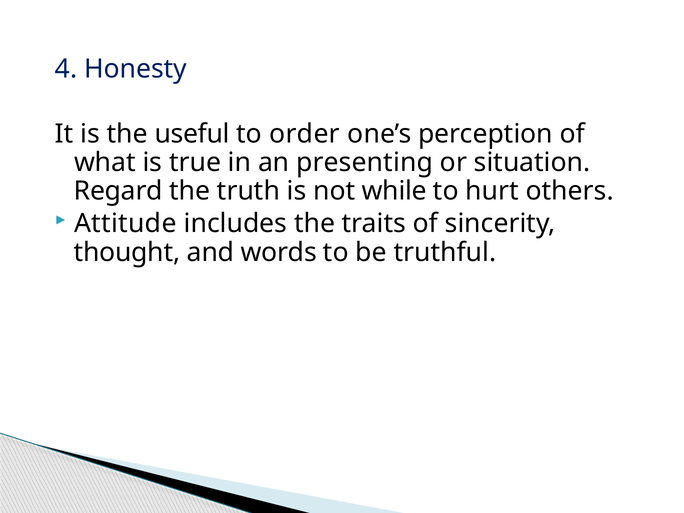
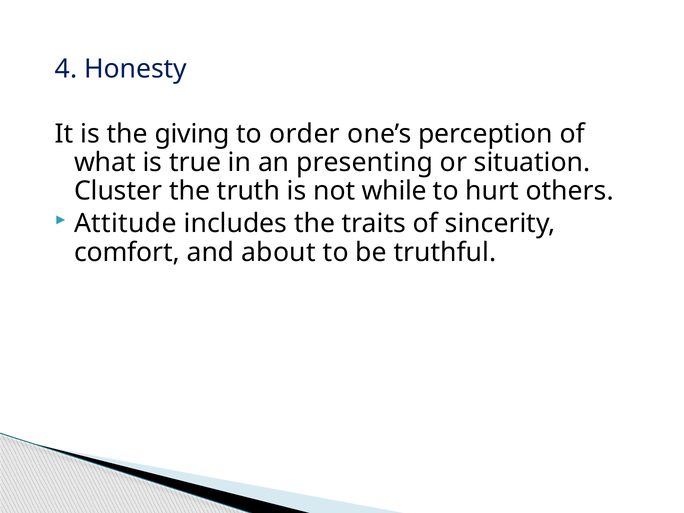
useful: useful -> giving (192, 134)
Regard: Regard -> Cluster (118, 191)
thought: thought -> comfort (127, 252)
words: words -> about (278, 252)
